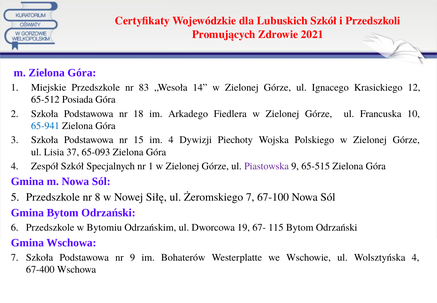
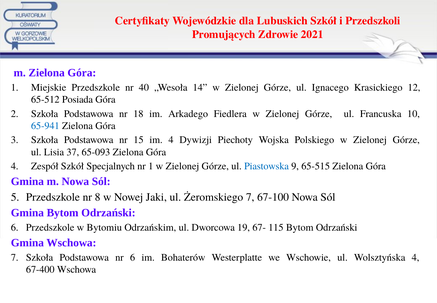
83: 83 -> 40 (144, 87)
Piastowska colour: purple -> blue (267, 166)
Siłę: Siłę -> Jaki (156, 197)
nr 9: 9 -> 6 (133, 257)
